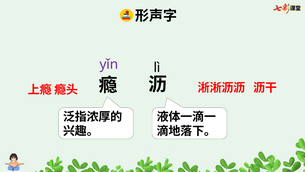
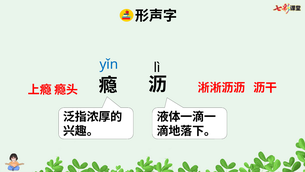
yǐn colour: purple -> blue (109, 64)
